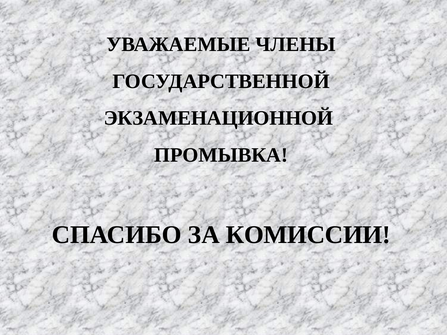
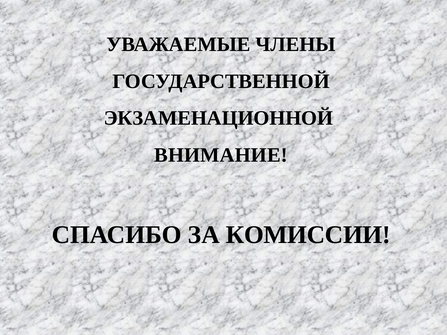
ПРОМЫВКА: ПРОМЫВКА -> ВНИМАНИЕ (221, 155)
